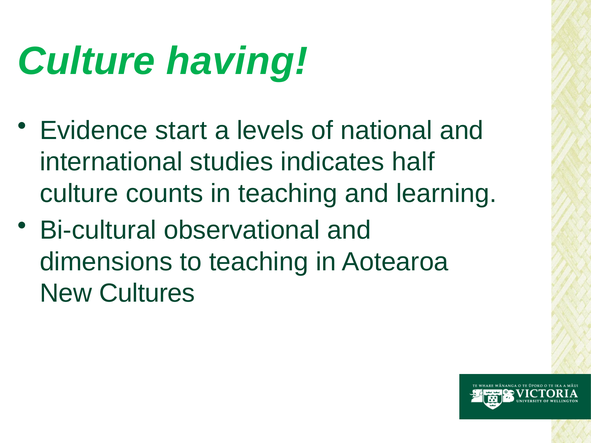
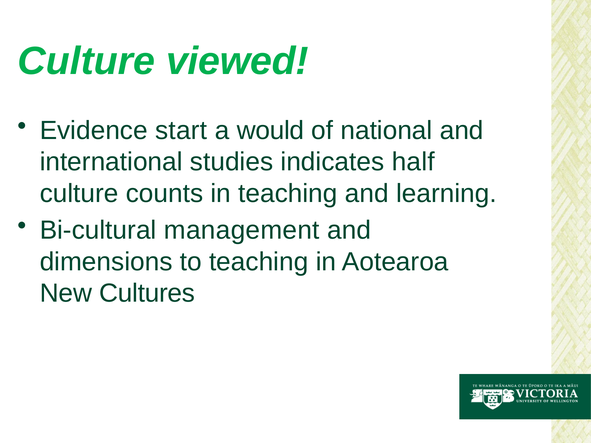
having: having -> viewed (237, 61)
levels: levels -> would (270, 130)
observational: observational -> management (242, 230)
